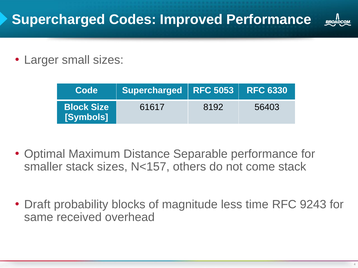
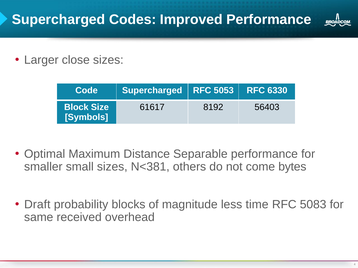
small: small -> close (76, 60)
smaller stack: stack -> small (80, 167)
N<157: N<157 -> N<381 (150, 167)
come stack: stack -> bytes (292, 167)
9243: 9243 -> 5083 (313, 205)
